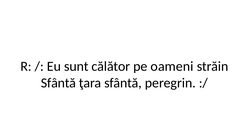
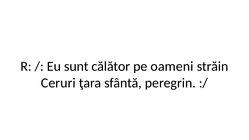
Sfântă: Sfântă -> Ceruri (58, 83)
